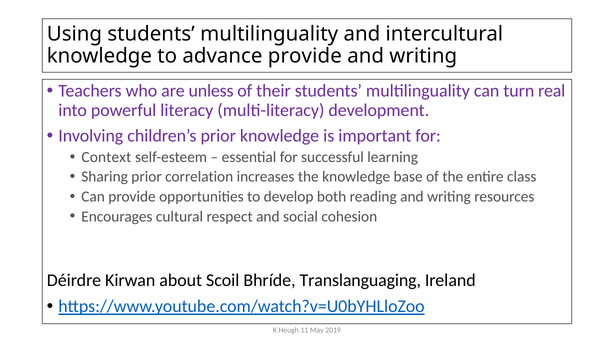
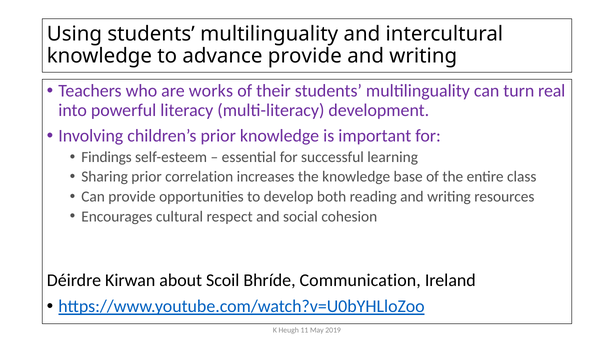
unless: unless -> works (211, 91)
Context: Context -> Findings (107, 157)
Translanguaging: Translanguaging -> Communication (360, 280)
